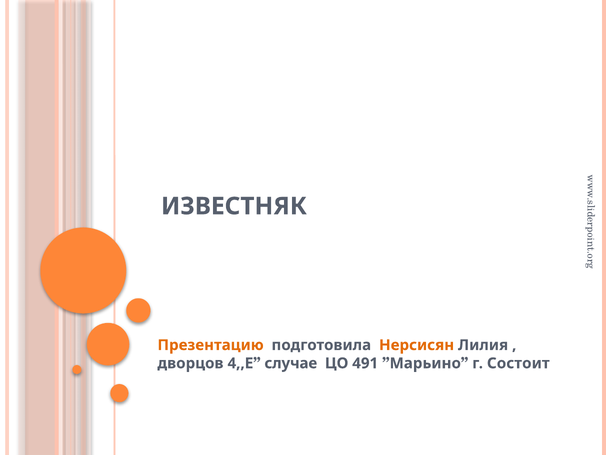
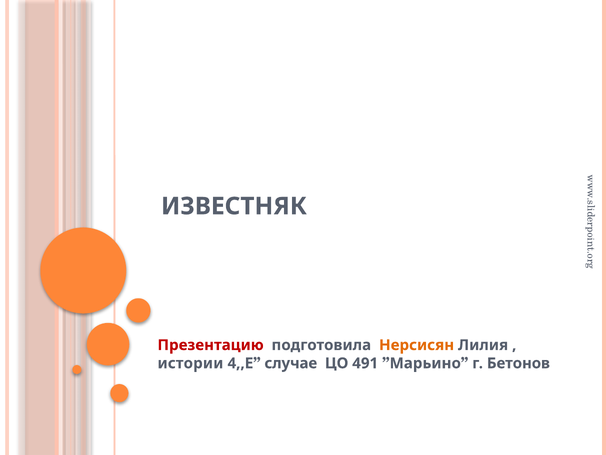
Презентацию colour: orange -> red (211, 345)
дворцов: дворцов -> истории (190, 363)
Состоит: Состоит -> Бетонов (518, 363)
